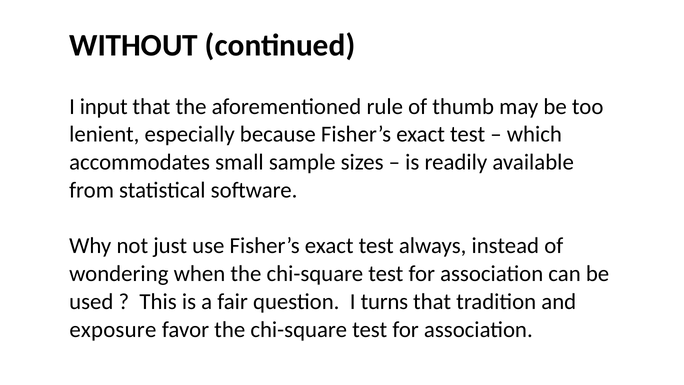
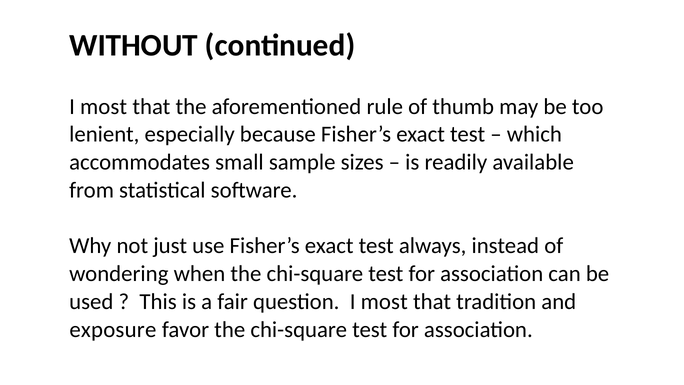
input: input -> most (104, 106)
question I turns: turns -> most (384, 302)
